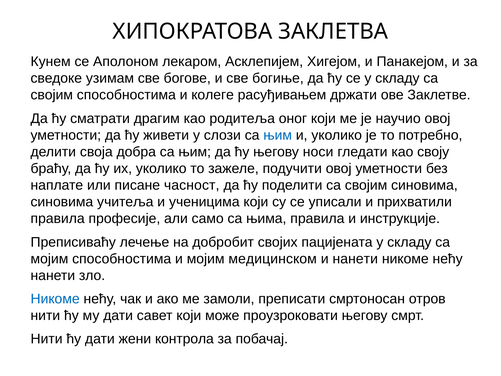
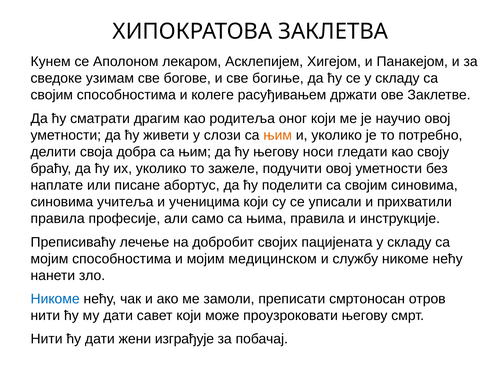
њим colour: blue -> orange (278, 135)
часност: часност -> абортус (192, 185)
и нанети: нанети -> службу (355, 259)
контрола: контрола -> изграђује (184, 339)
